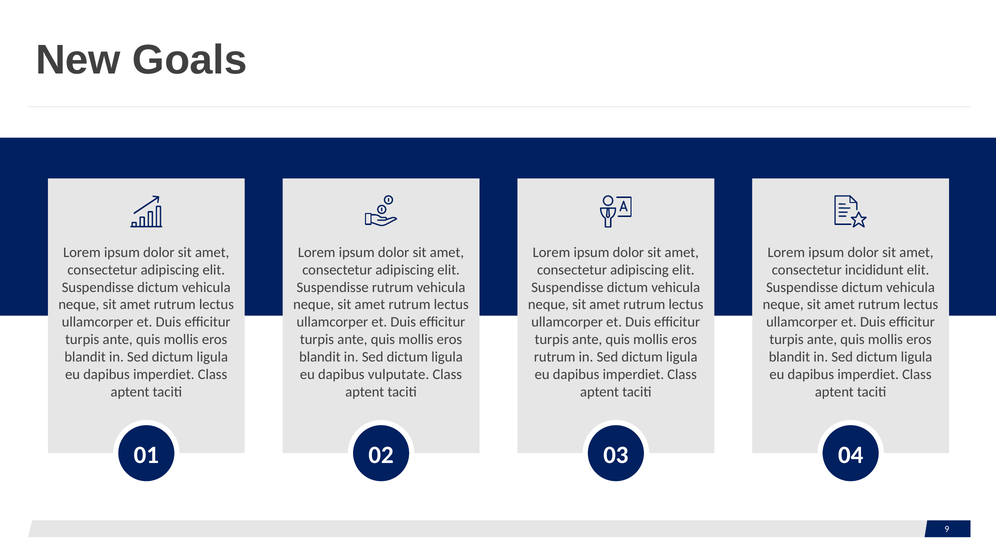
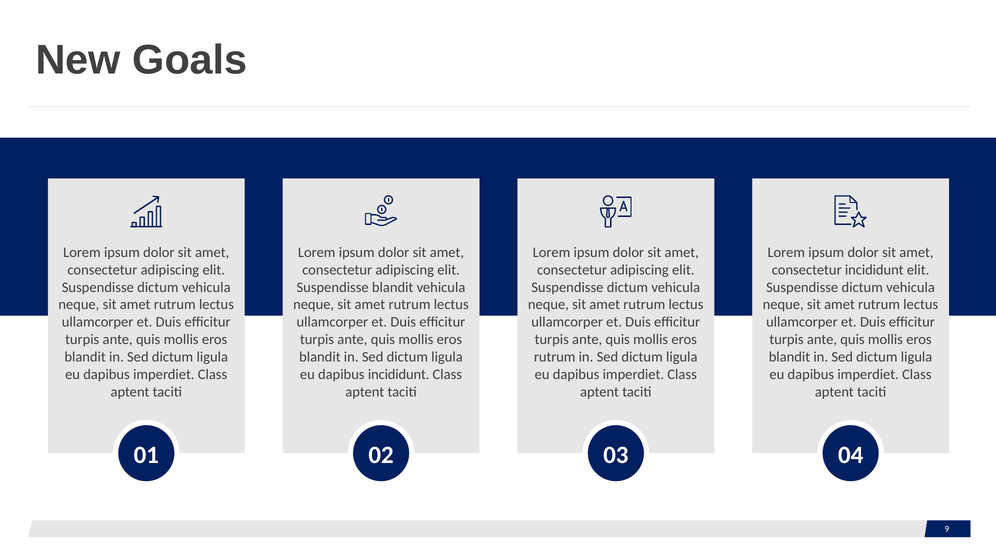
Suspendisse rutrum: rutrum -> blandit (393, 287)
dapibus vulputate: vulputate -> incididunt (399, 375)
